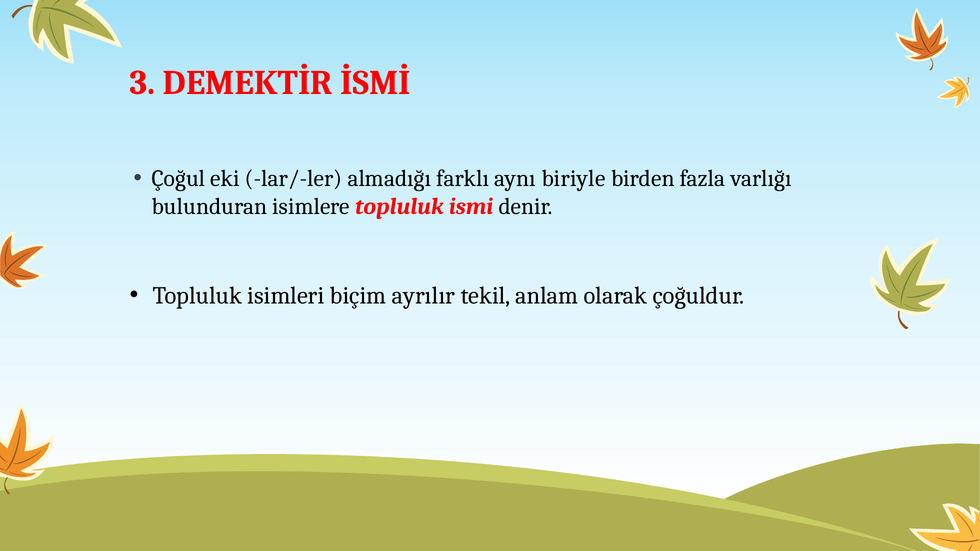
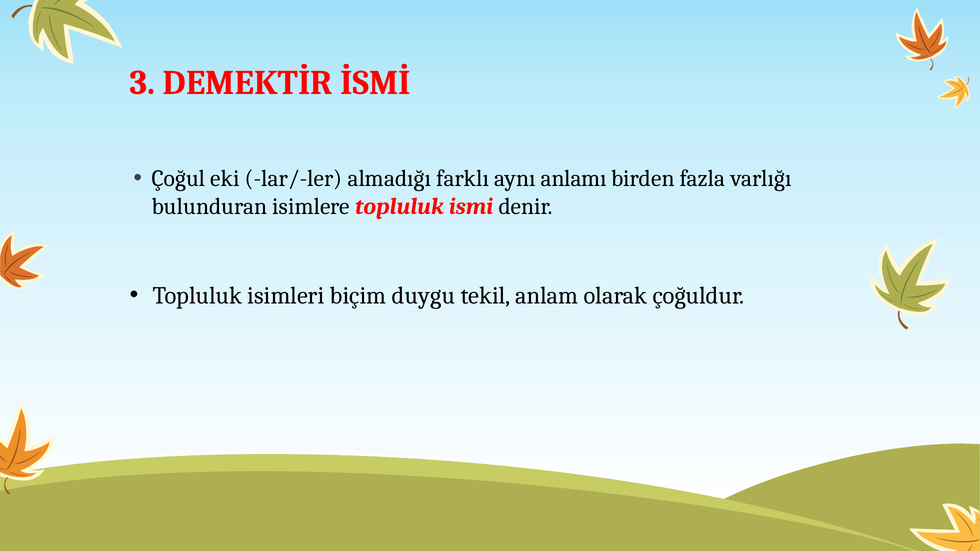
biriyle: biriyle -> anlamı (574, 179)
ayrılır: ayrılır -> duygu (423, 296)
